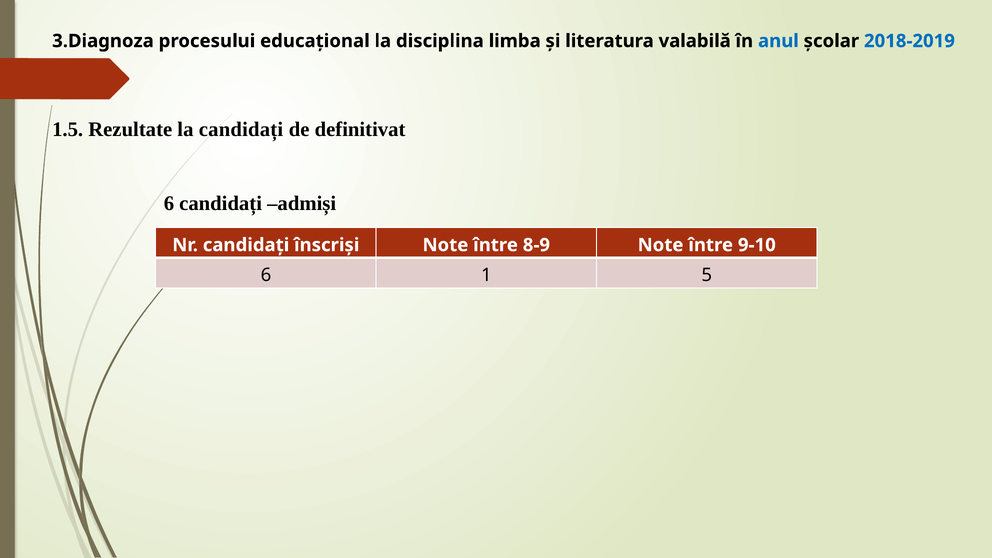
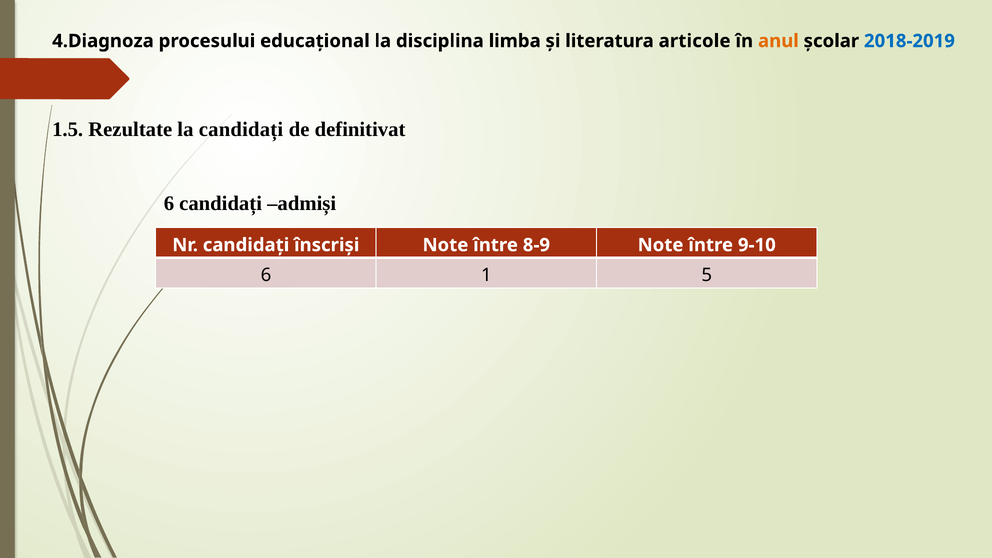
3.Diagnoza: 3.Diagnoza -> 4.Diagnoza (103, 41)
valabilă: valabilă -> articole (695, 41)
anul colour: blue -> orange (778, 41)
